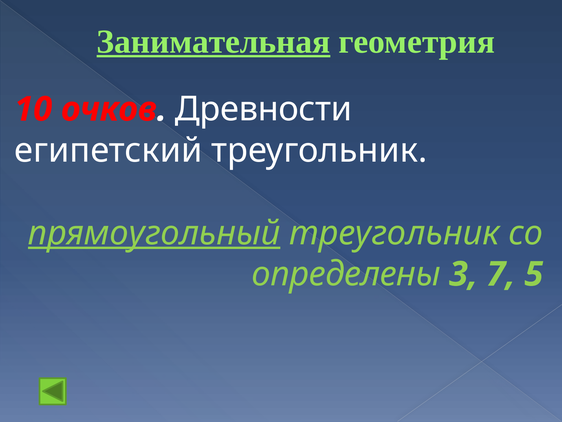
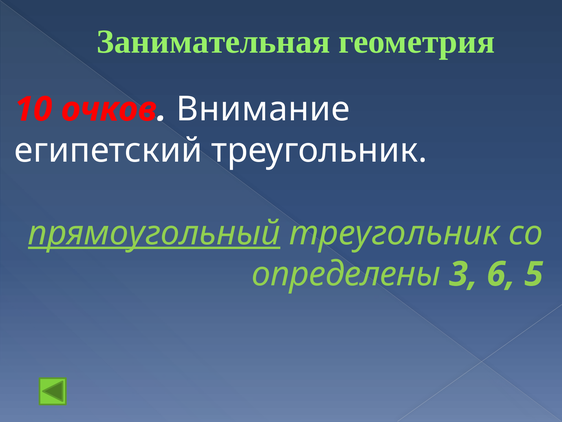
Занимательная underline: present -> none (213, 42)
Древности: Древности -> Внимание (263, 109)
7: 7 -> 6 (501, 274)
